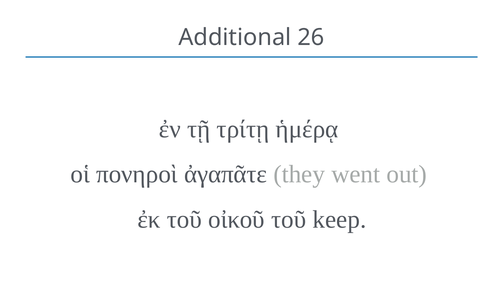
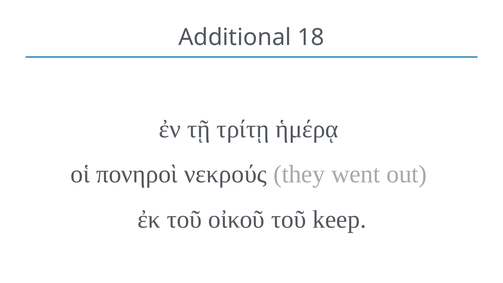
26: 26 -> 18 (311, 37)
ἀγαπᾶτε: ἀγαπᾶτε -> νεκρούς (225, 174)
